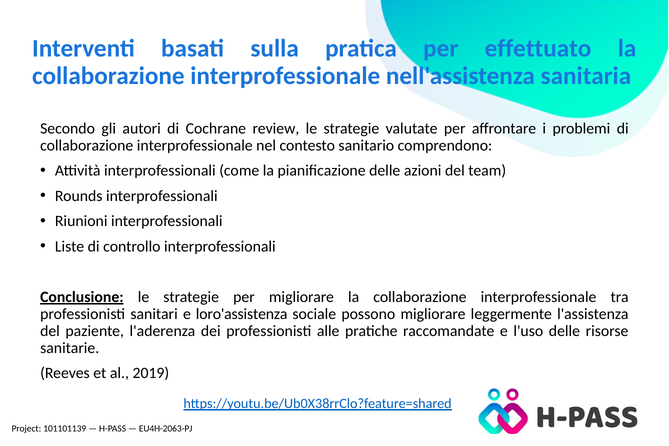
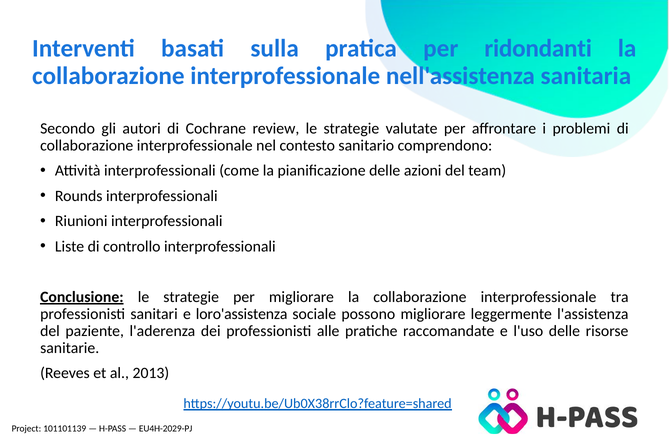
effettuato: effettuato -> ridondanti (538, 49)
2019: 2019 -> 2013 (151, 373)
EU4H-2063-PJ: EU4H-2063-PJ -> EU4H-2029-PJ (166, 428)
